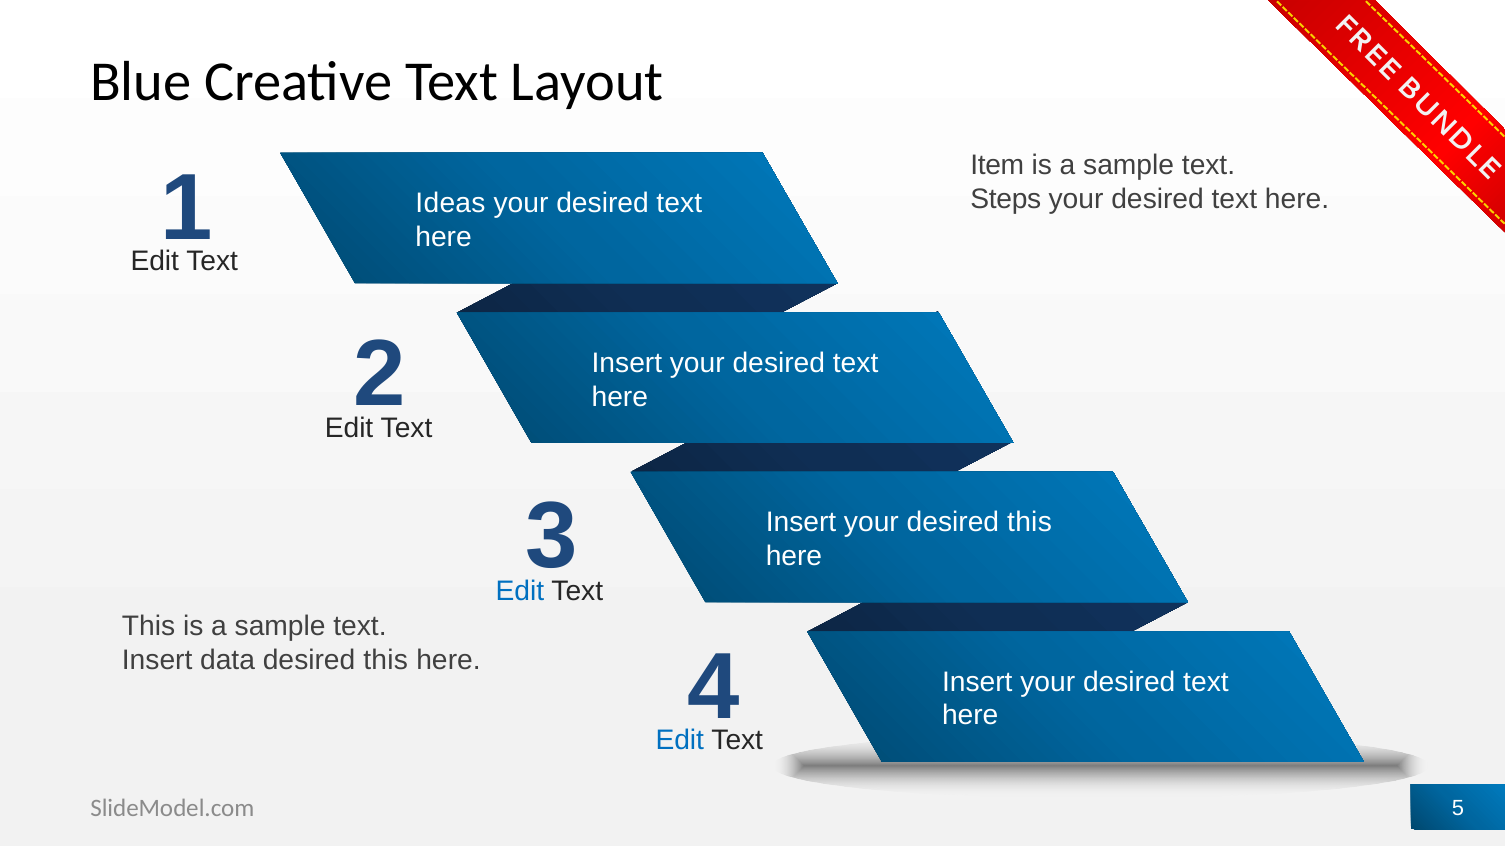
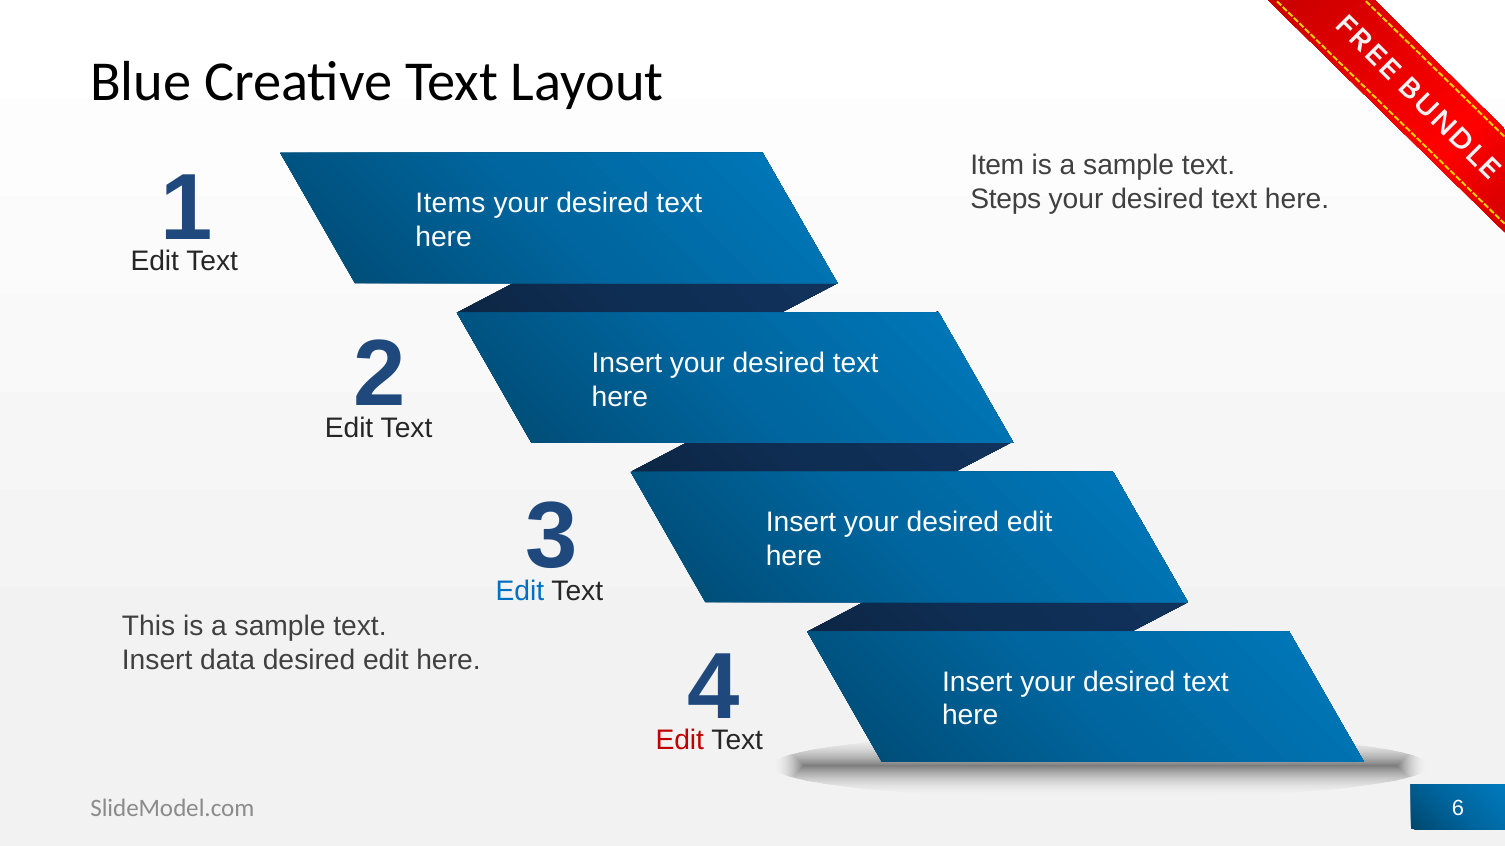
Ideas: Ideas -> Items (451, 203)
your desired this: this -> edit (1030, 522)
this: this -> edit (386, 661)
Edit colour: blue -> red (680, 741)
5: 5 -> 6 (1458, 809)
